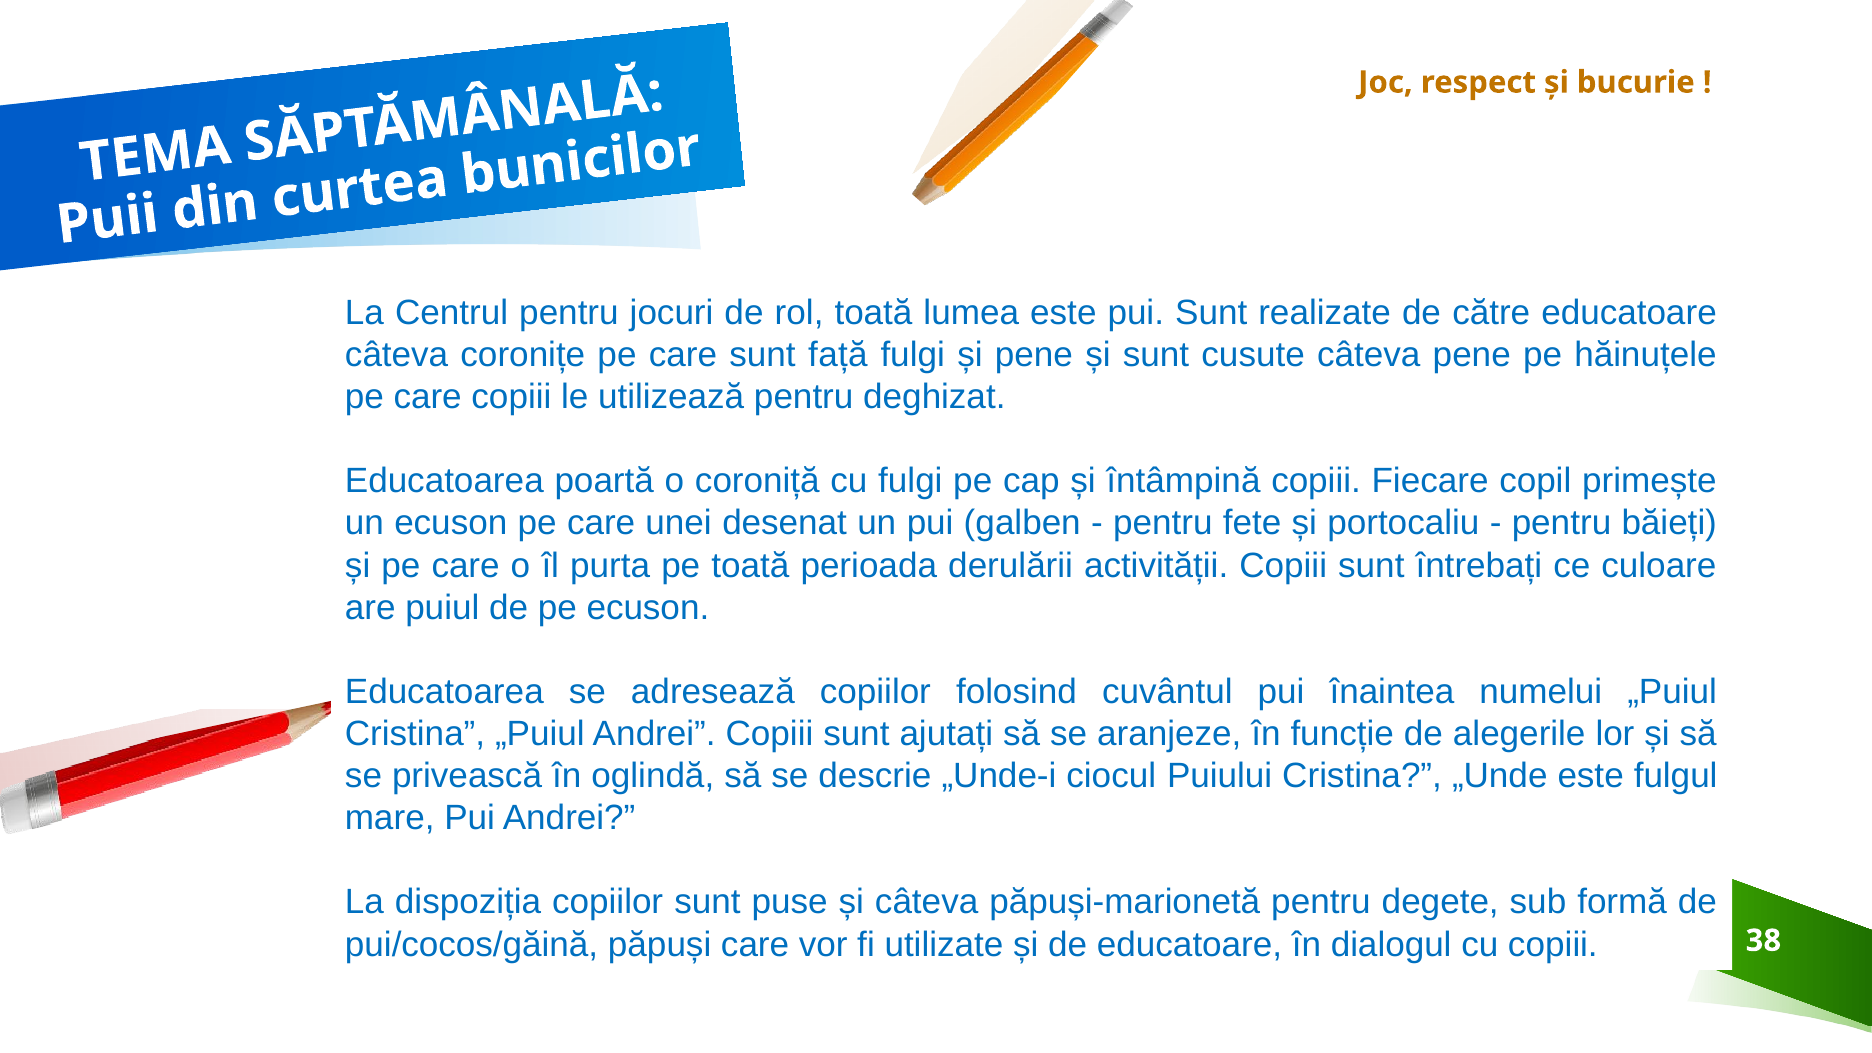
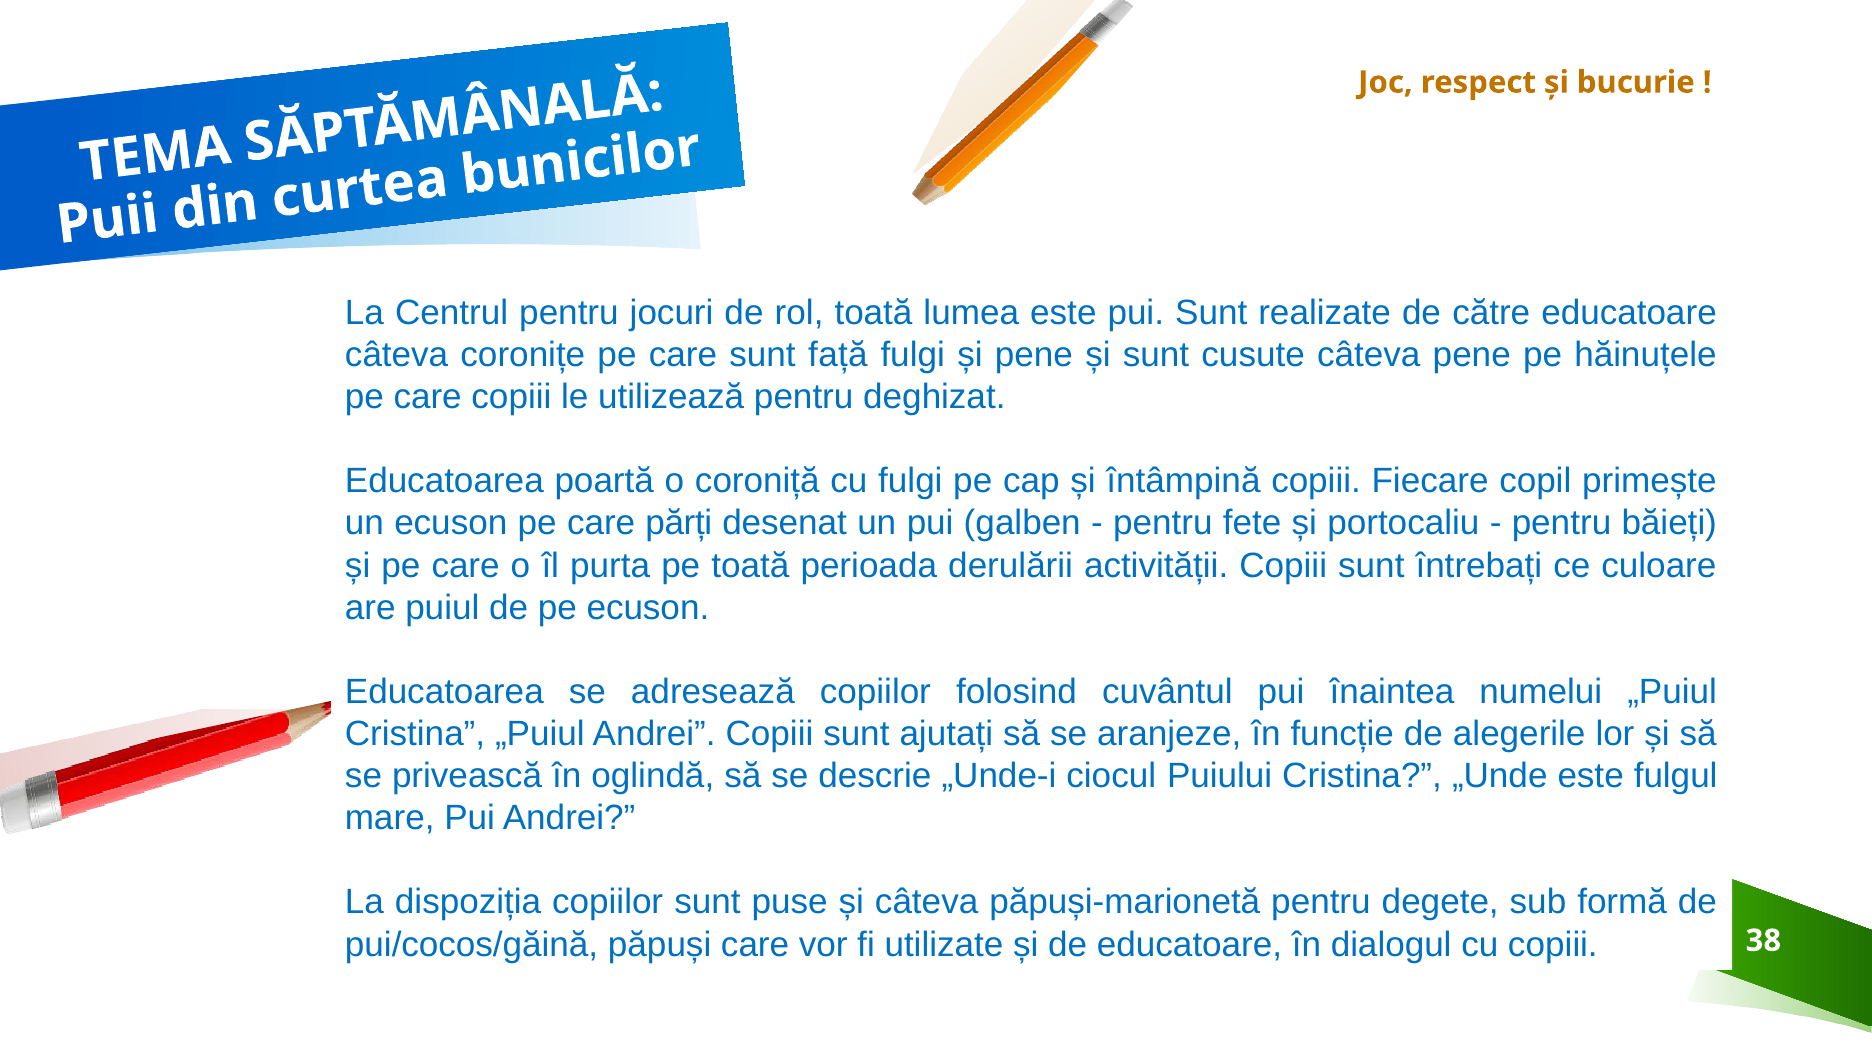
unei: unei -> părți (679, 523)
